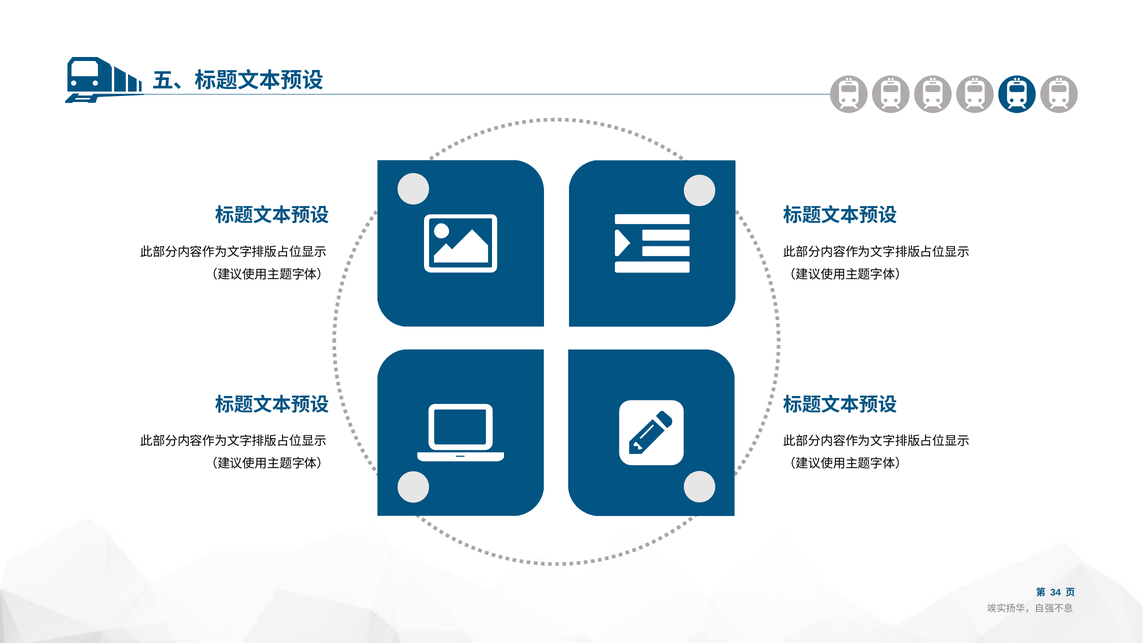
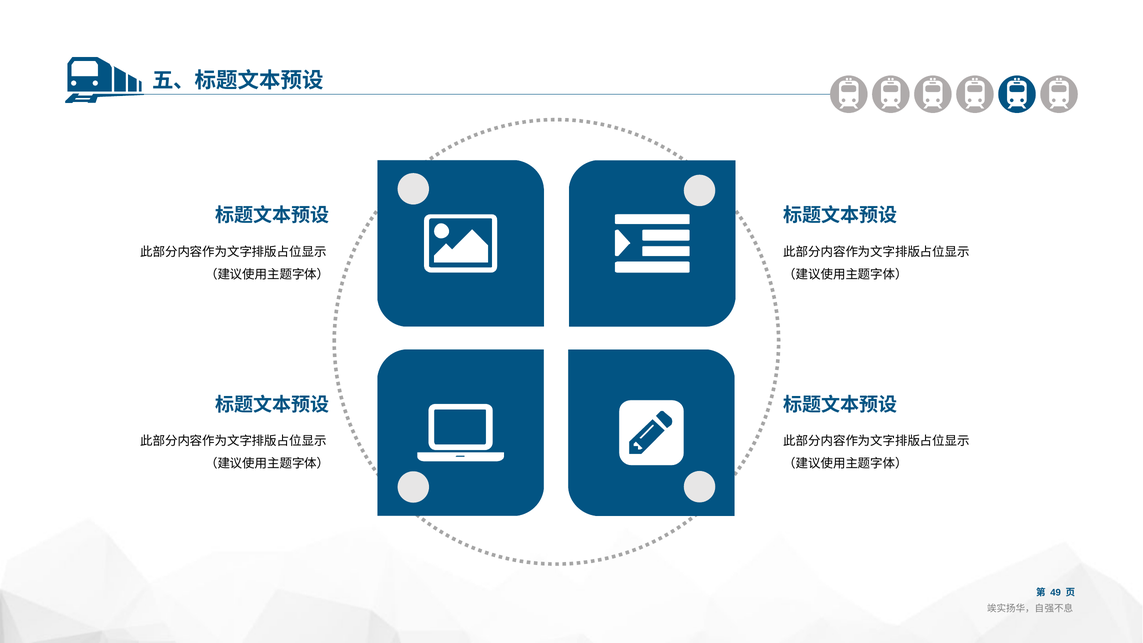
34: 34 -> 49 (1056, 593)
